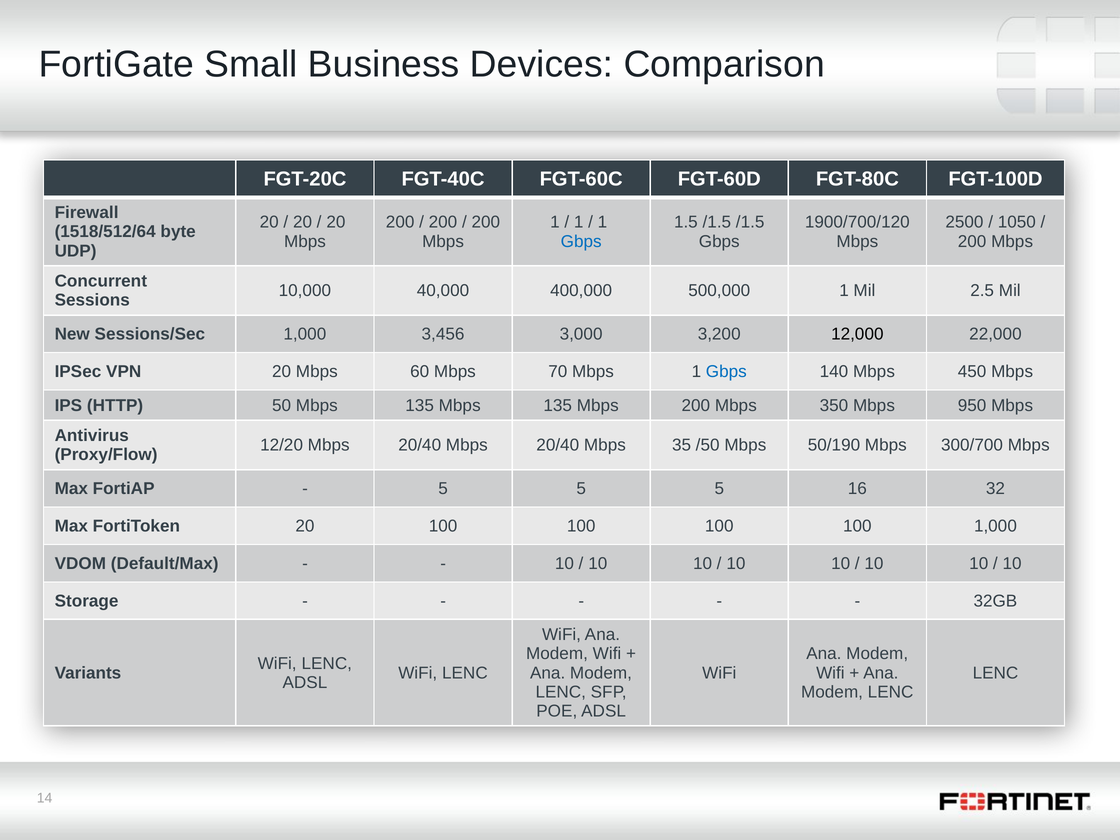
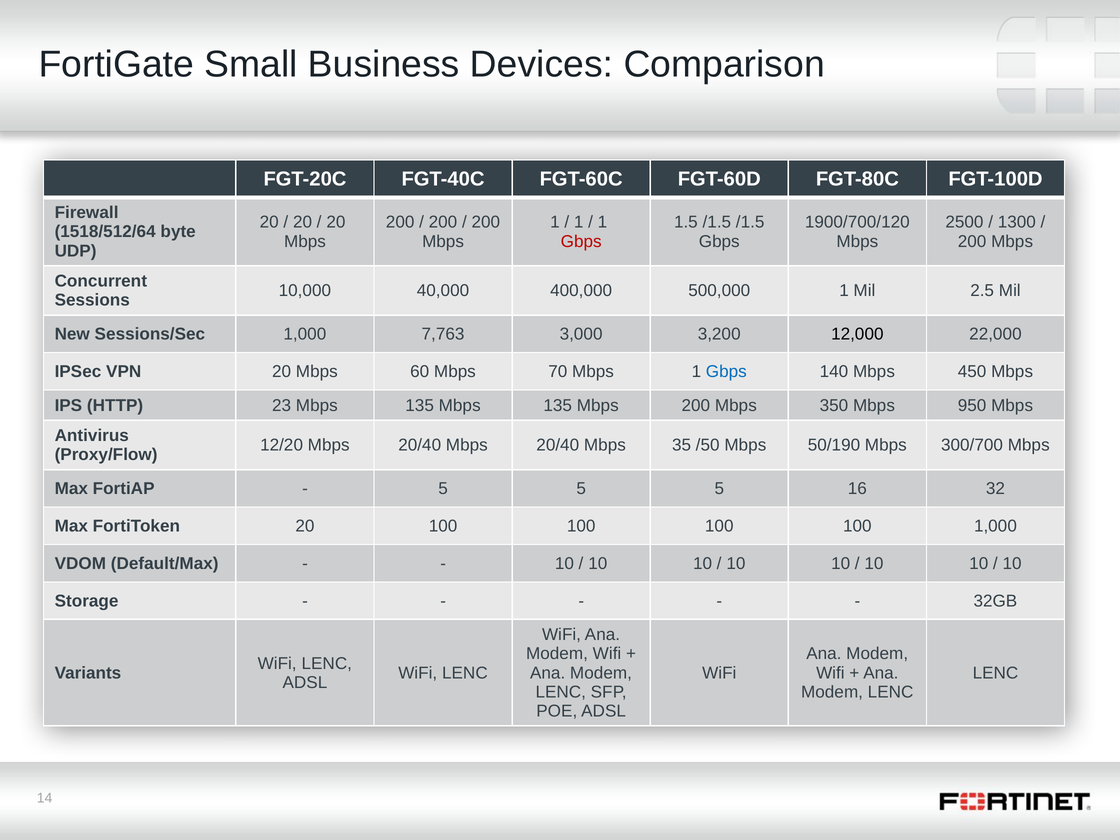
1050: 1050 -> 1300 (1017, 222)
Gbps colour: blue -> red (581, 241)
3,456: 3,456 -> 7,763 (443, 334)
50: 50 -> 23 (282, 405)
